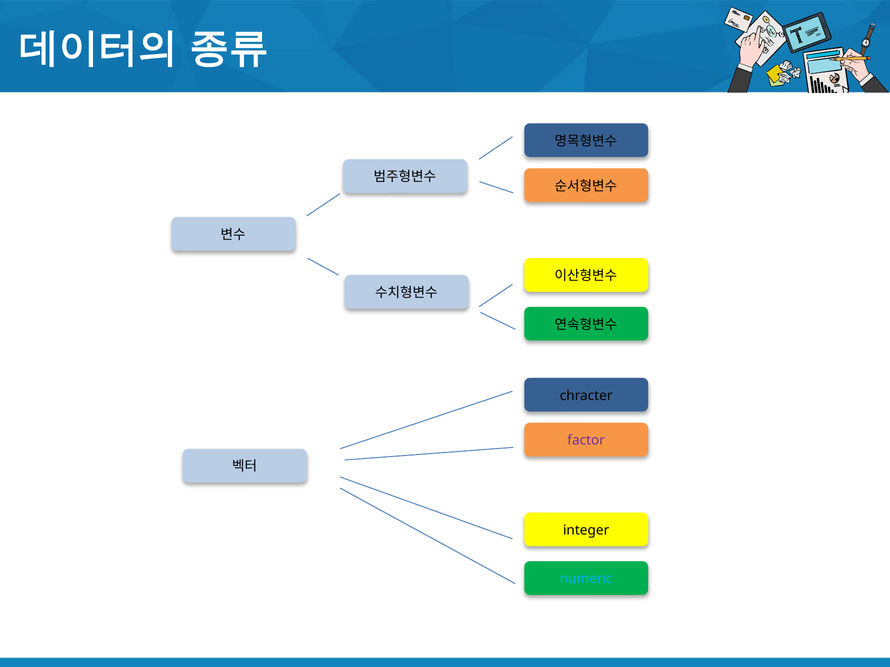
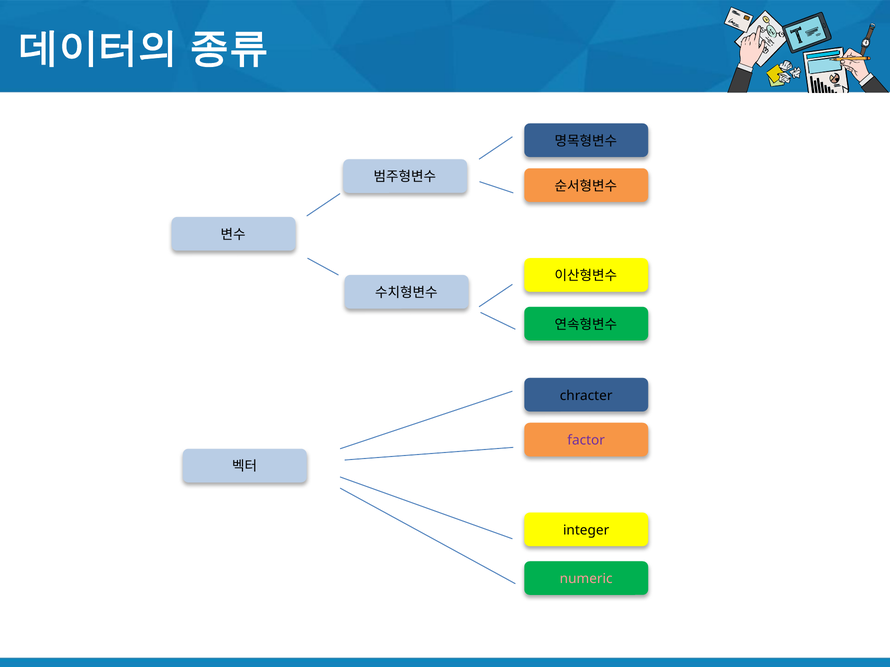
numeric colour: light blue -> pink (586, 579)
